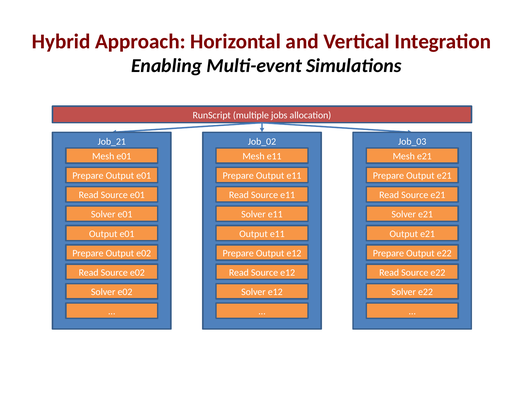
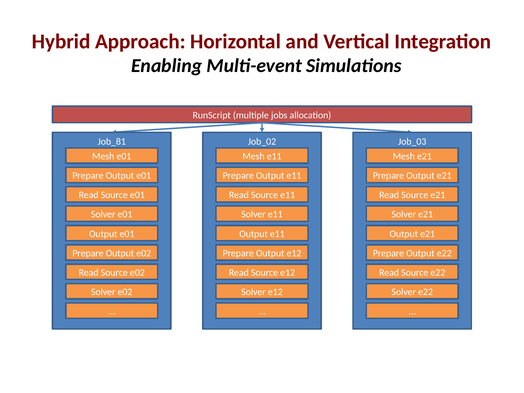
Job_21: Job_21 -> Job_81 (112, 141)
